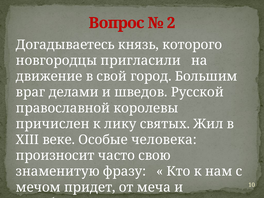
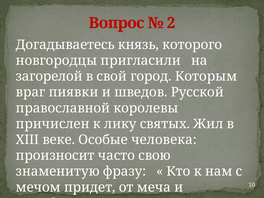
движение: движение -> загорелой (49, 76)
Большим: Большим -> Которым (206, 76)
делами: делами -> пиявки (74, 92)
